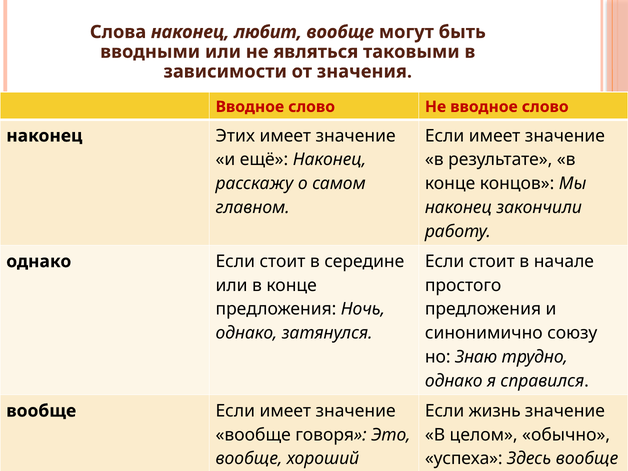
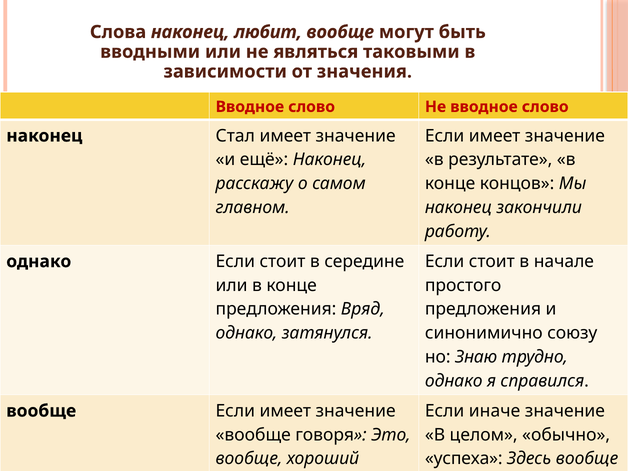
Этих: Этих -> Стал (235, 136)
Ночь: Ночь -> Вряд (363, 309)
жизнь: жизнь -> иначе (495, 411)
